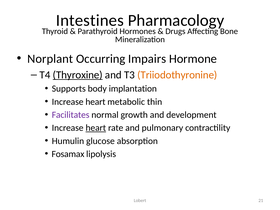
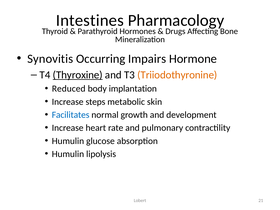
Norplant: Norplant -> Synovitis (50, 59)
Supports: Supports -> Reduced (69, 89)
heart: heart -> steps (95, 102)
thin: thin -> skin (155, 102)
Facilitates colour: purple -> blue (71, 115)
heart underline: present -> none (96, 128)
Fosamax: Fosamax -> Humulin (68, 154)
